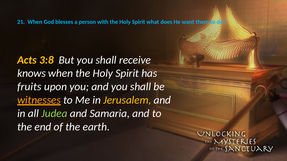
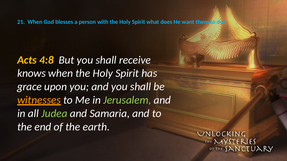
3:8: 3:8 -> 4:8 (46, 60)
fruits: fruits -> grace (29, 87)
Jerusalem colour: yellow -> light green (127, 100)
